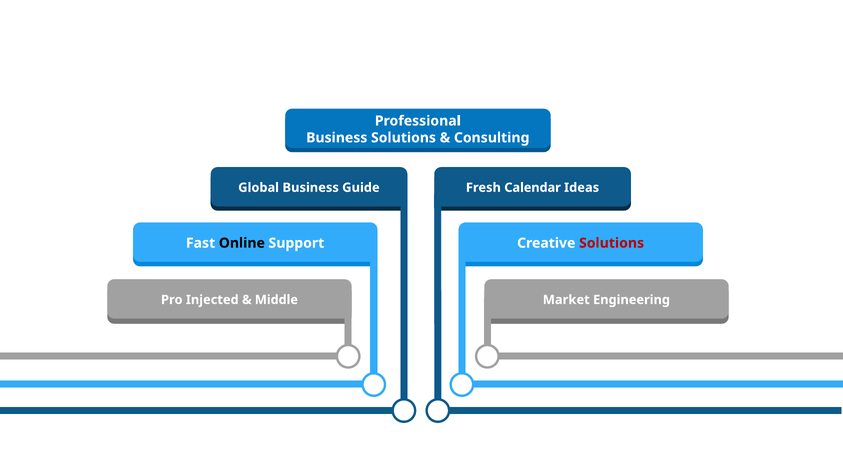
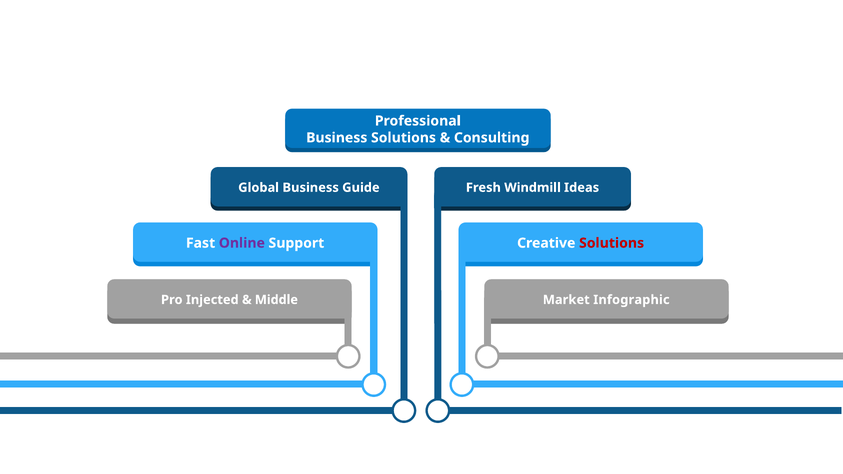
Calendar: Calendar -> Windmill (533, 188)
Online colour: black -> purple (242, 243)
Engineering: Engineering -> Infographic (631, 300)
